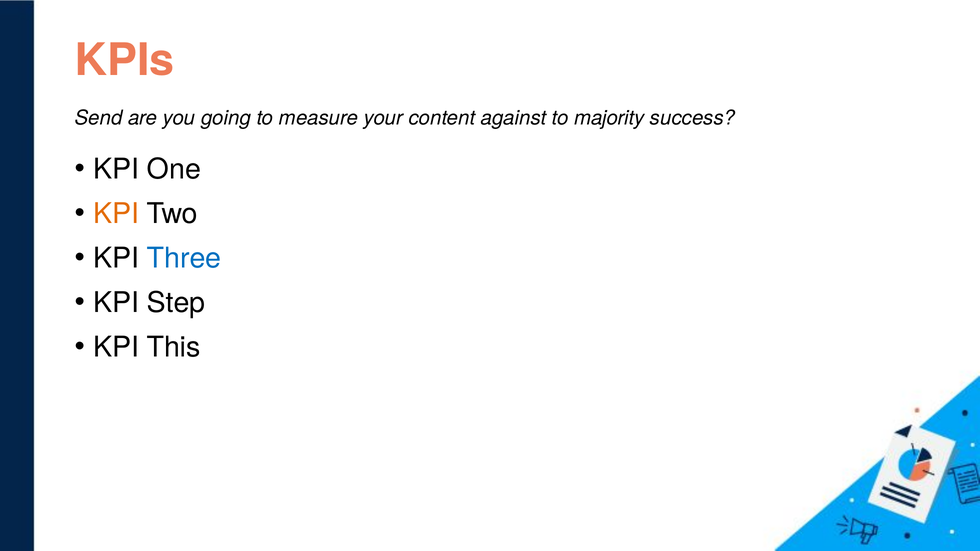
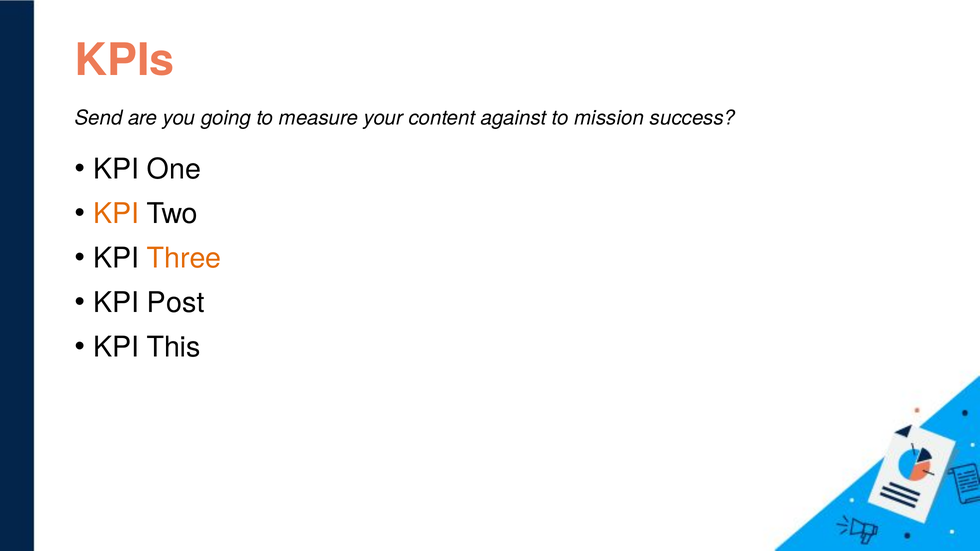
majority: majority -> mission (609, 118)
Three colour: blue -> orange (184, 259)
Step: Step -> Post (176, 303)
